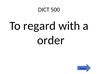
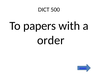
regard: regard -> papers (40, 26)
